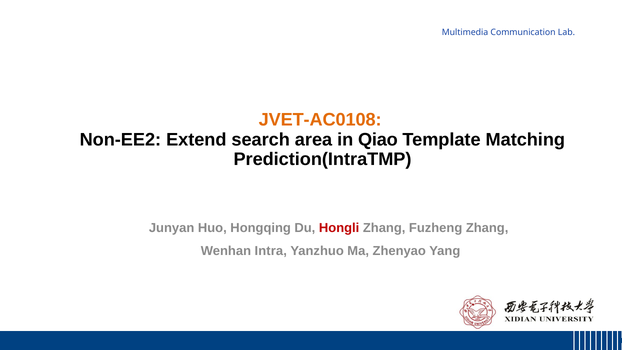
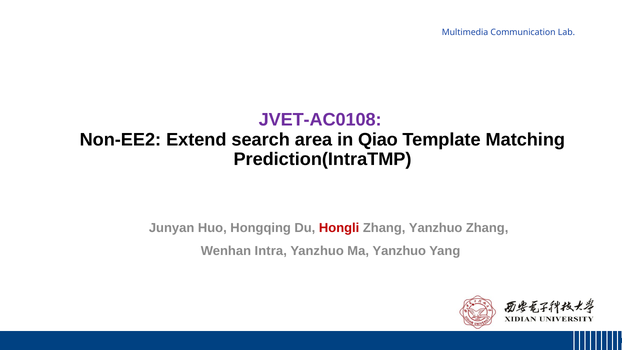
JVET-AC0108 colour: orange -> purple (320, 120)
Zhang Fuzheng: Fuzheng -> Yanzhuo (436, 228)
Ma Zhenyao: Zhenyao -> Yanzhuo (399, 251)
